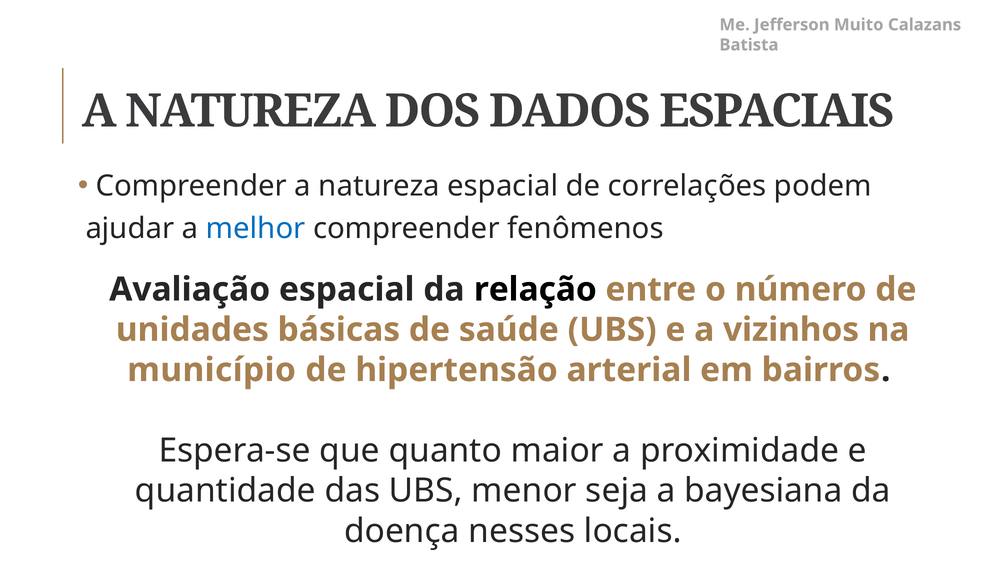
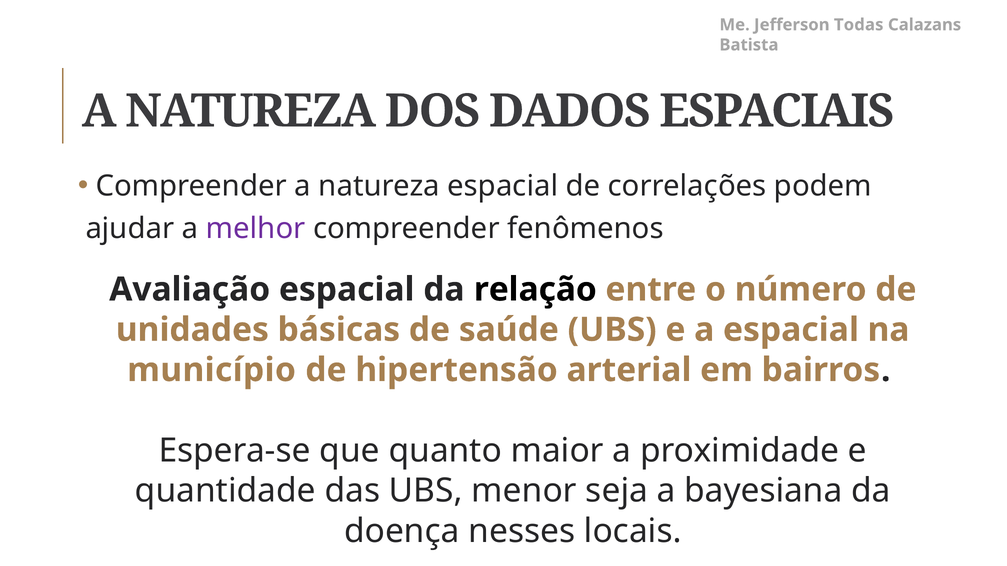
Muito: Muito -> Todas (859, 25)
melhor colour: blue -> purple (256, 229)
a vizinhos: vizinhos -> espacial (791, 330)
